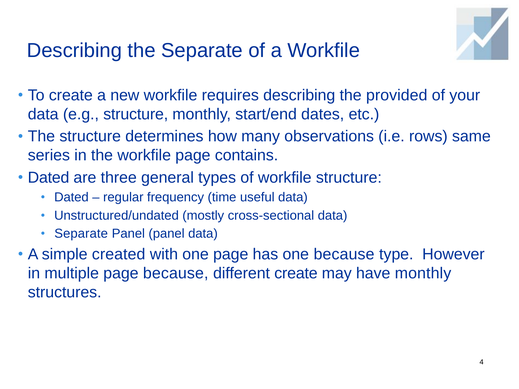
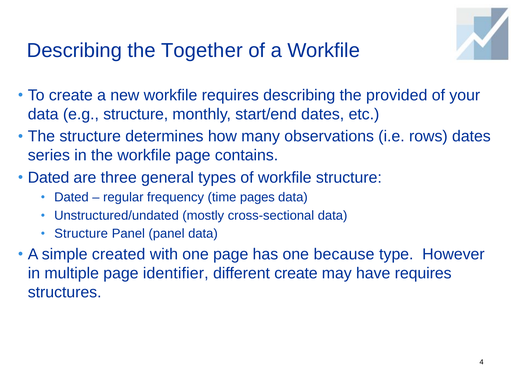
the Separate: Separate -> Together (202, 51)
rows same: same -> dates (471, 137)
useful: useful -> pages (257, 197)
Separate: Separate -> Structure (81, 234)
page because: because -> identifier (176, 273)
have monthly: monthly -> requires (423, 273)
